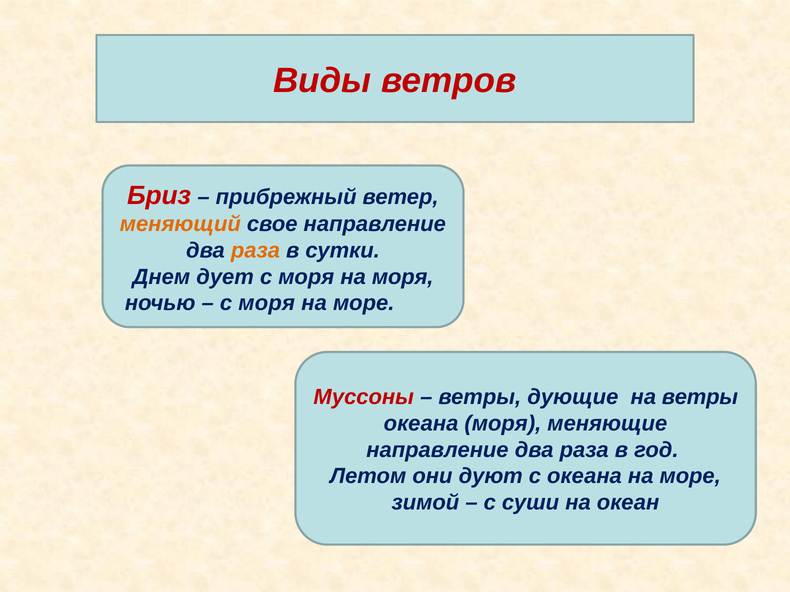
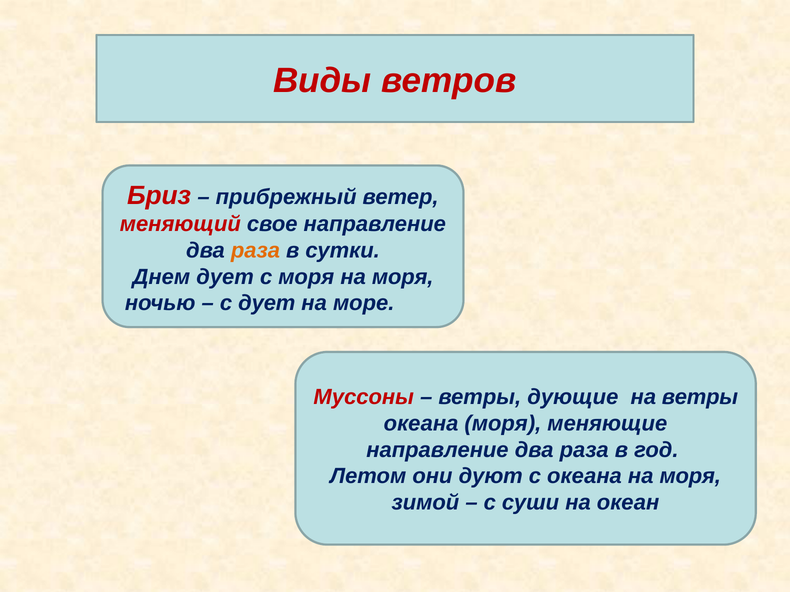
меняющий colour: orange -> red (180, 224)
моря: моря -> дует (267, 303)
океана на море: море -> моря (690, 477)
